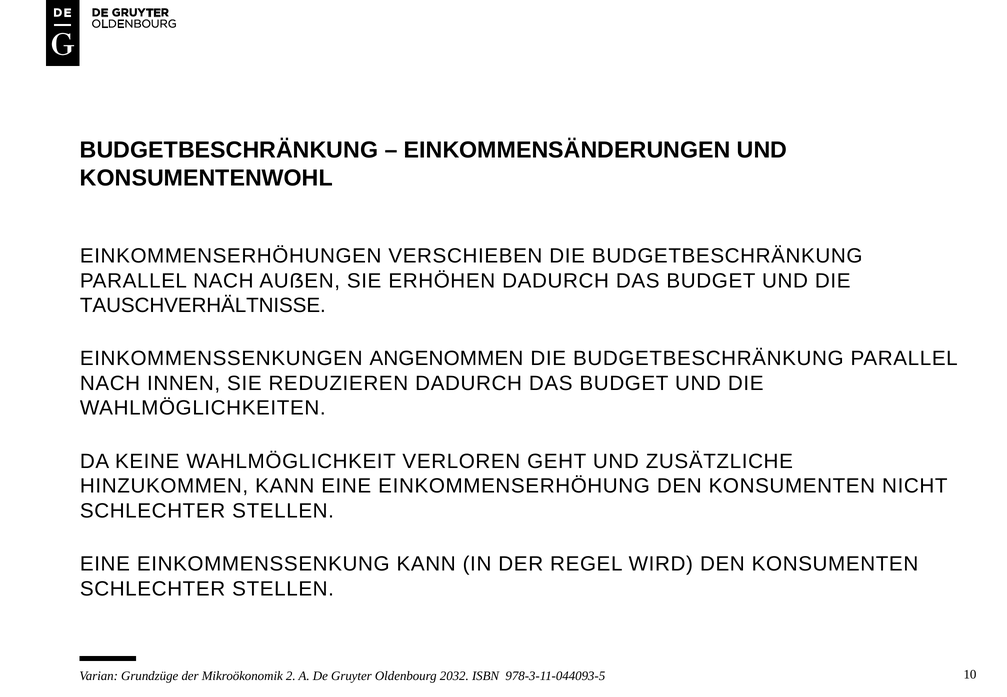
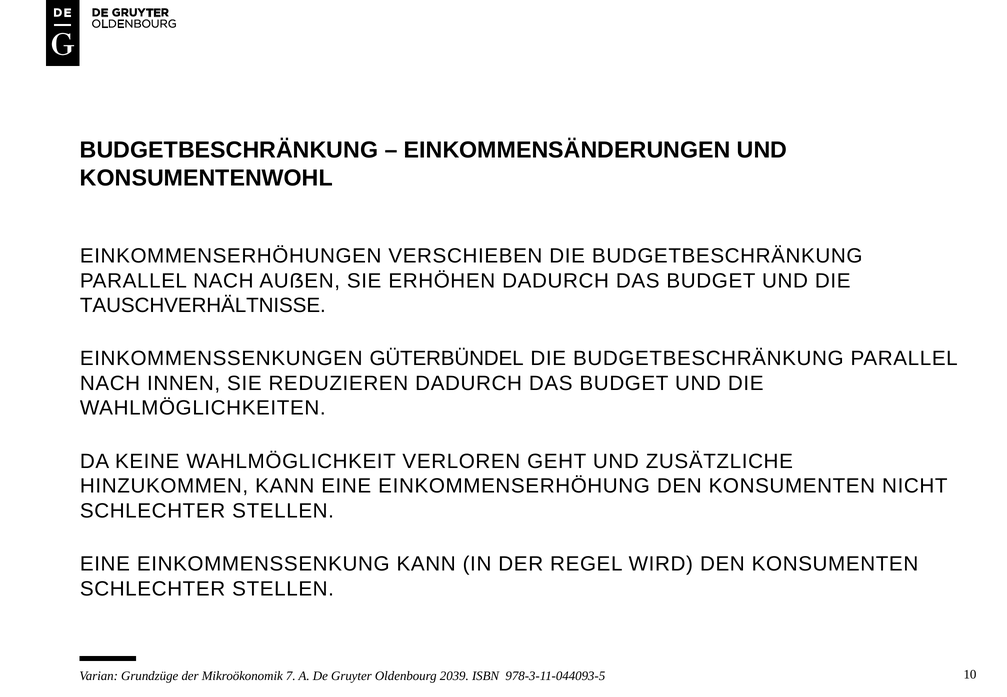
ANGENOMMEN: ANGENOMMEN -> GÜTERBÜNDEL (447, 359)
2: 2 -> 7 (291, 676)
2032: 2032 -> 2039 (454, 676)
